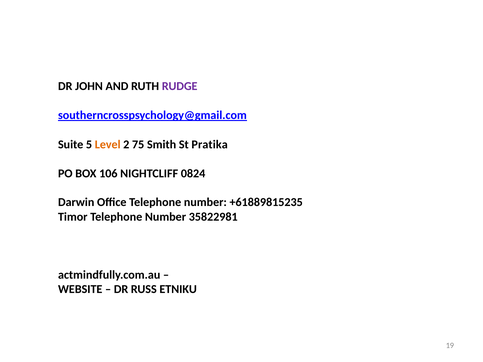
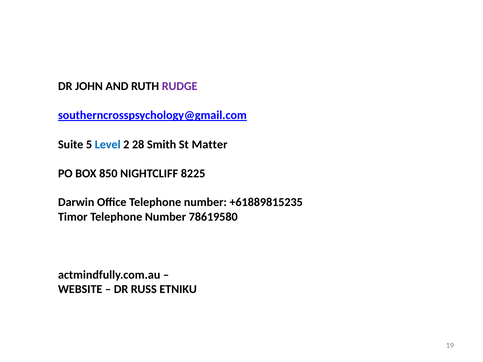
Level colour: orange -> blue (108, 145)
75: 75 -> 28 (138, 145)
Pratika: Pratika -> Matter (210, 145)
106: 106 -> 850 (108, 173)
0824: 0824 -> 8225 (193, 173)
35822981: 35822981 -> 78619580 (213, 217)
